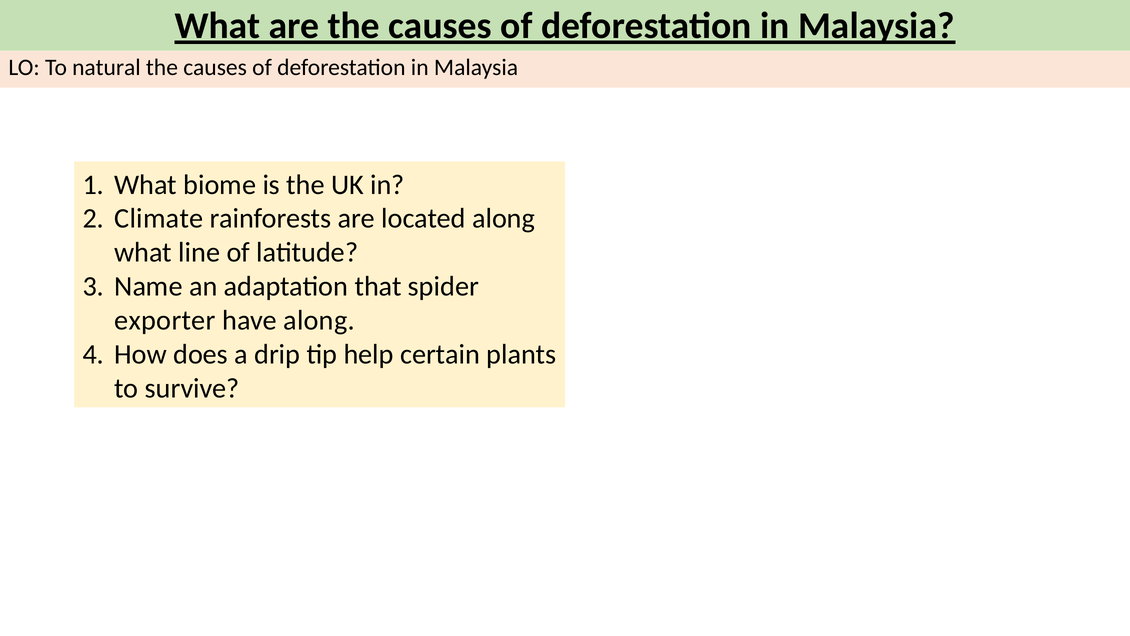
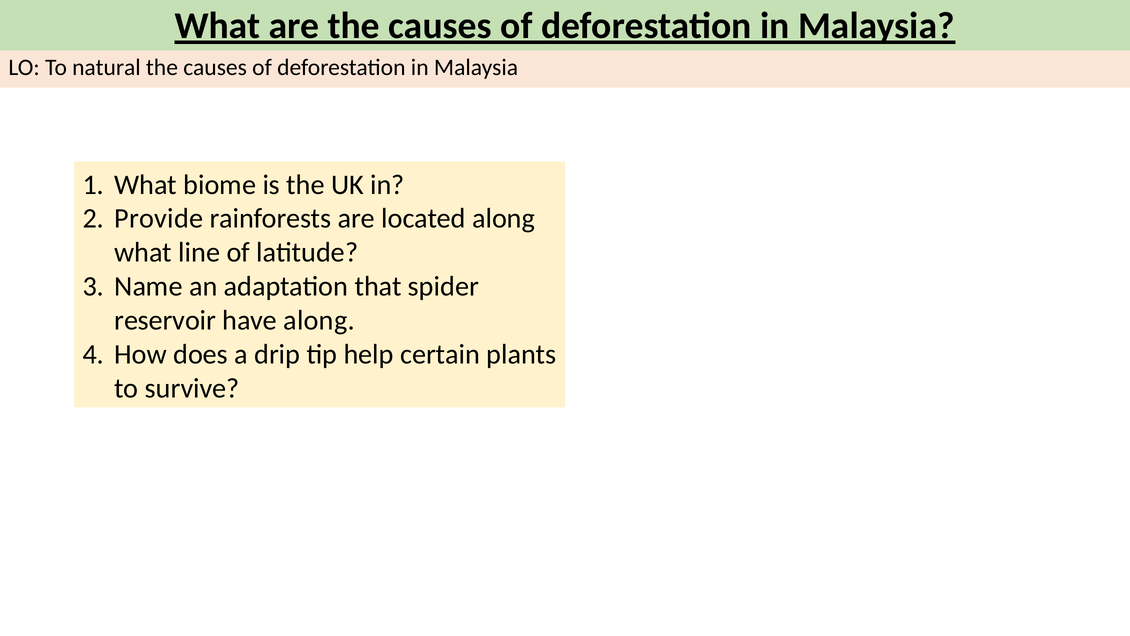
Climate: Climate -> Provide (159, 219)
exporter: exporter -> reservoir (165, 320)
